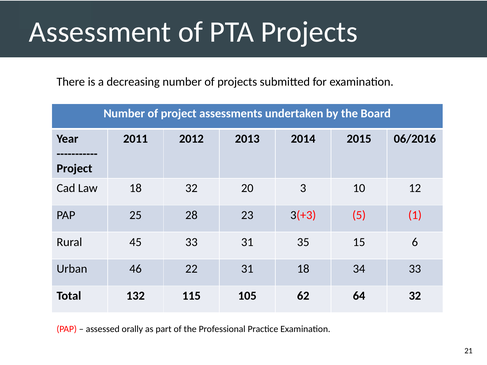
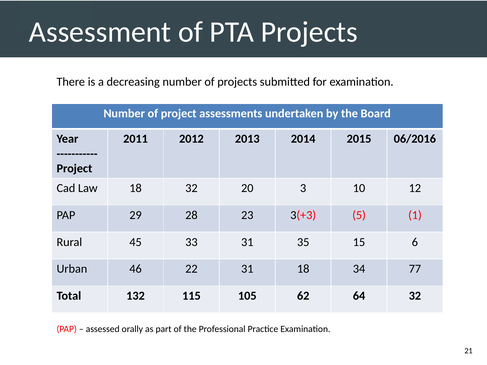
25: 25 -> 29 (136, 215)
34 33: 33 -> 77 (415, 269)
